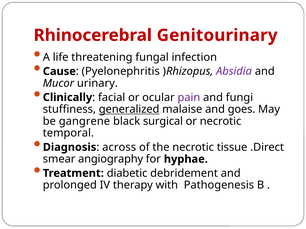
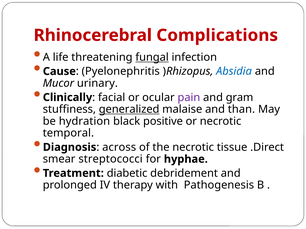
Genitourinary: Genitourinary -> Complications (217, 35)
fungal underline: none -> present (152, 57)
Absidia colour: purple -> blue (234, 72)
fungi: fungi -> gram (240, 98)
goes: goes -> than (241, 110)
gangrene: gangrene -> hydration (84, 121)
surgical: surgical -> positive (163, 121)
angiography: angiography -> streptococci (111, 159)
